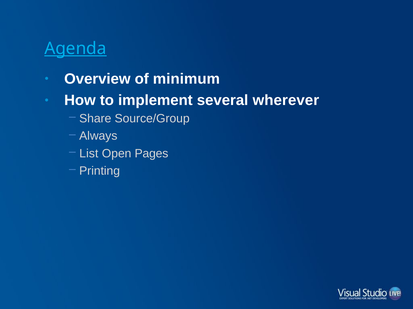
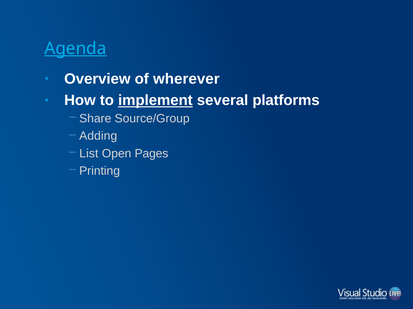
minimum: minimum -> wherever (186, 79)
implement underline: none -> present (155, 101)
wherever: wherever -> platforms (286, 101)
Always: Always -> Adding (98, 136)
